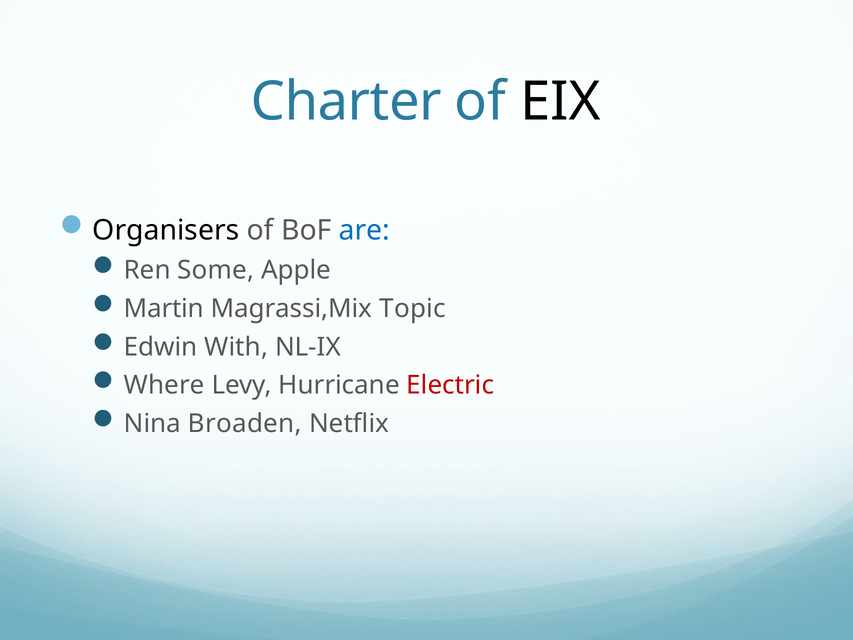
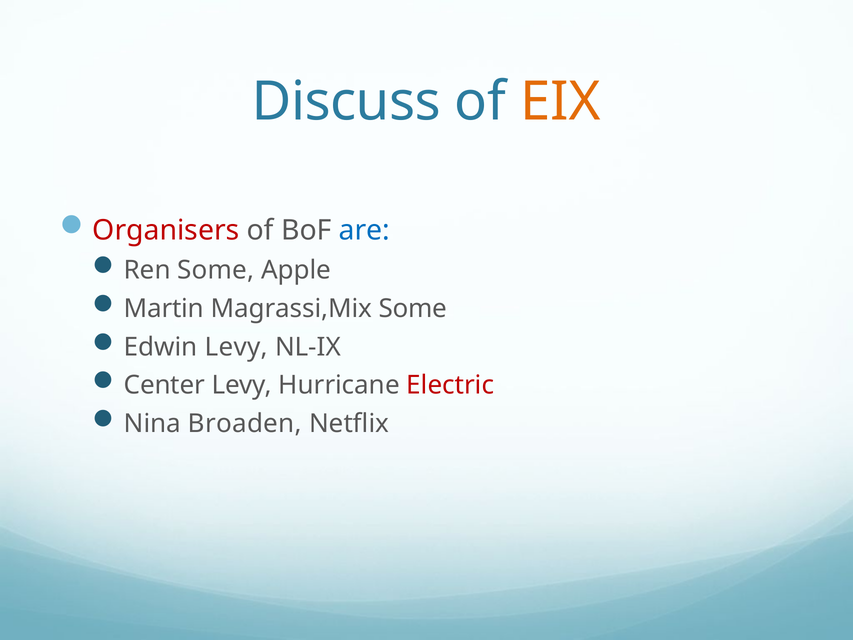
Charter: Charter -> Discuss (346, 102)
EIX colour: black -> orange (561, 102)
Organisers colour: black -> red (166, 230)
Magrassi,Mix Topic: Topic -> Some (413, 308)
Edwin With: With -> Levy (236, 347)
Where: Where -> Center (164, 385)
